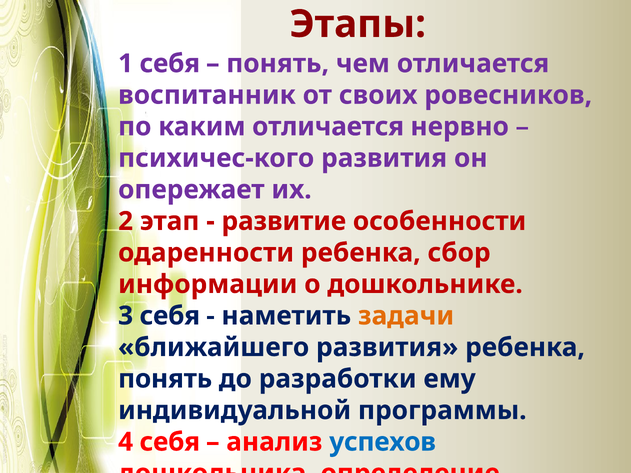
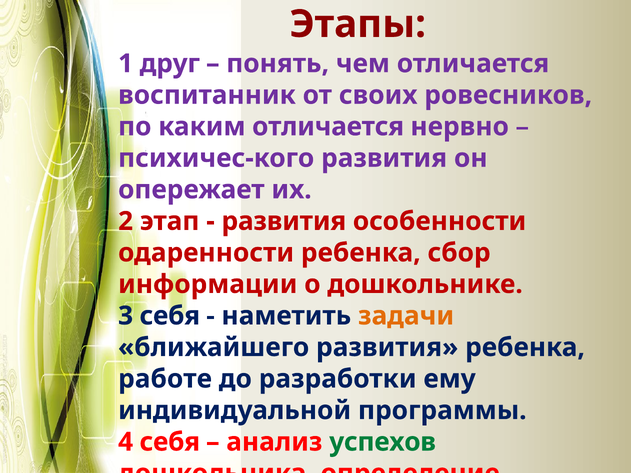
1 себя: себя -> друг (170, 64)
развитие: развитие -> развития (284, 221)
понять: понять -> работе (165, 379)
успехов colour: blue -> green (383, 442)
